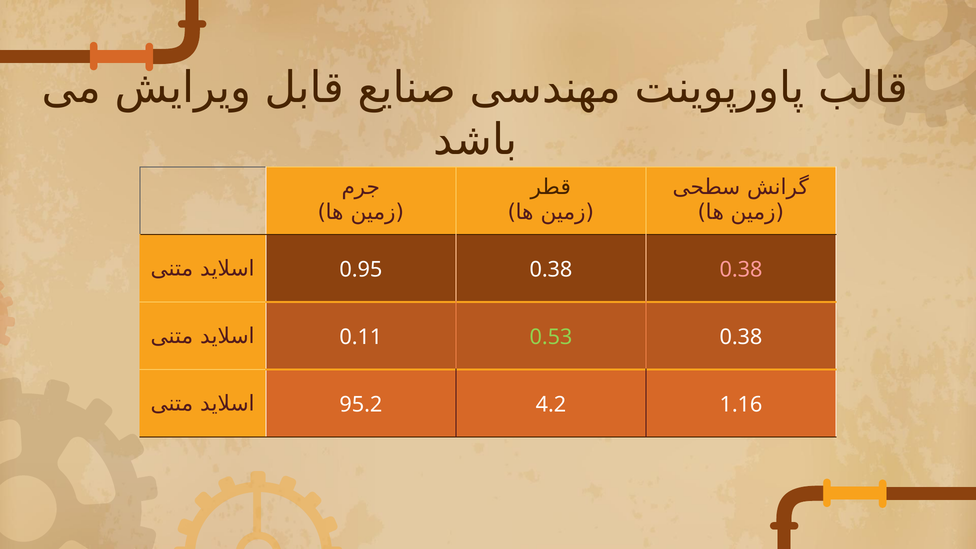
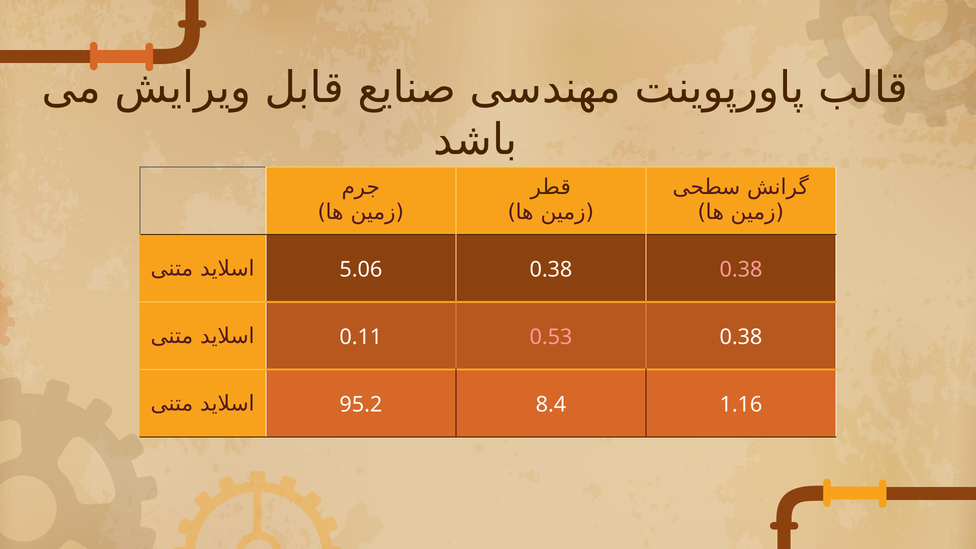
0.95: 0.95 -> 5.06 (361, 269)
0.53 colour: light green -> pink (551, 337)
4.2: 4.2 -> 8.4 (551, 404)
